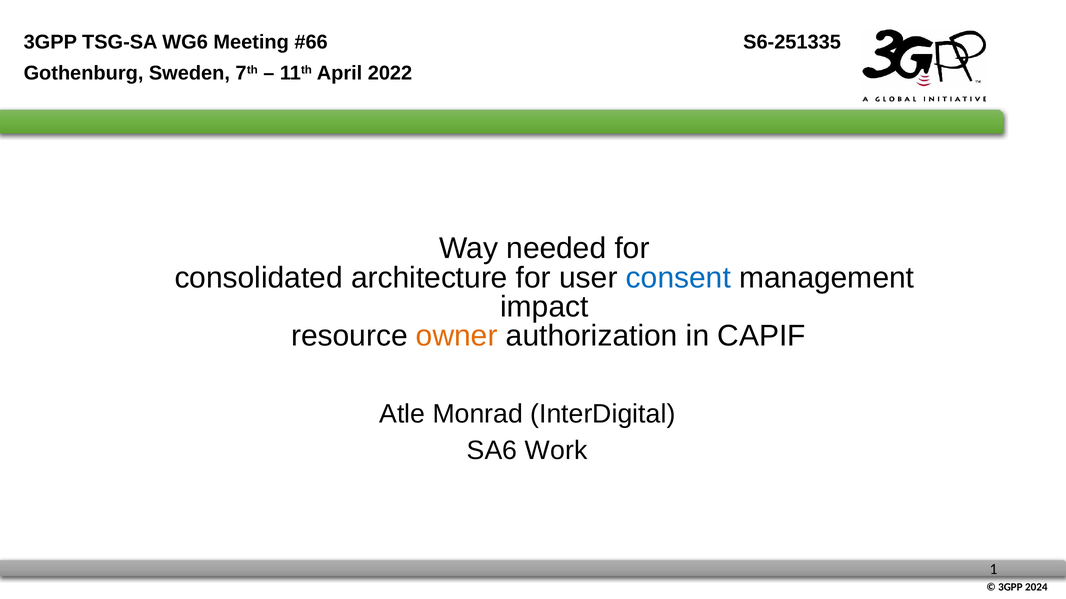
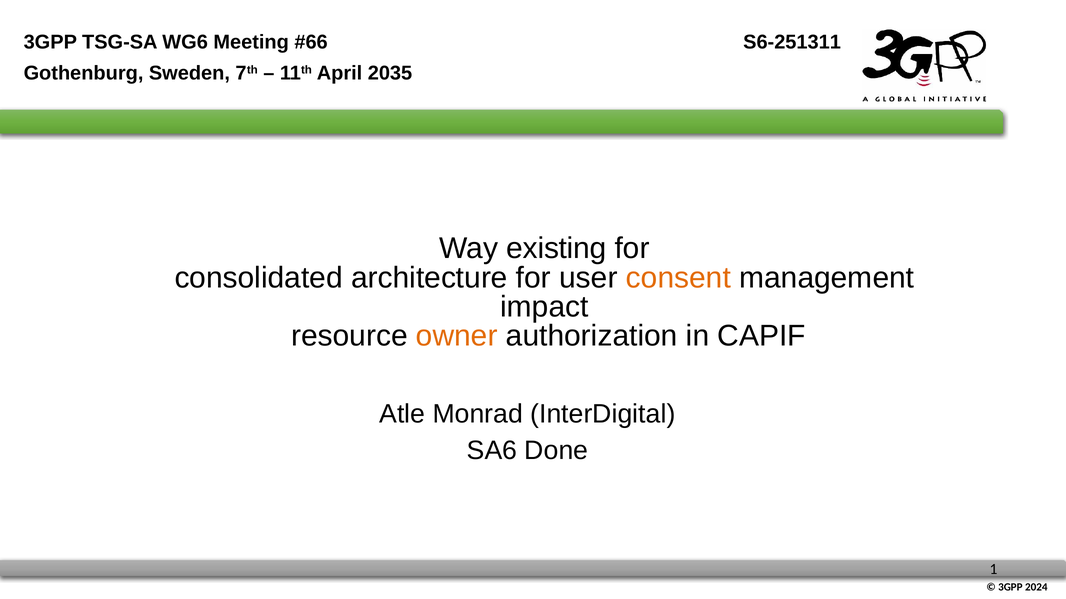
S6-251335: S6-251335 -> S6-251311 (792, 42)
2022: 2022 -> 2035 (390, 73)
needed: needed -> existing (556, 249)
consent colour: blue -> orange (678, 278)
Work: Work -> Done (556, 451)
